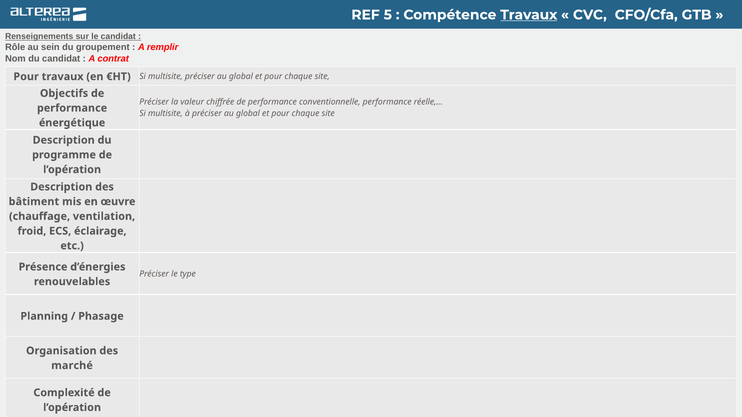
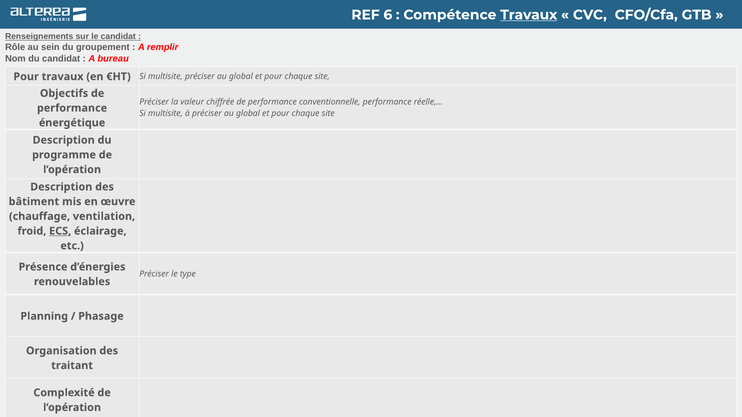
5: 5 -> 6 (388, 15)
contrat: contrat -> bureau (113, 59)
ECS underline: none -> present (60, 231)
marché: marché -> traitant (72, 366)
